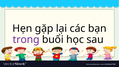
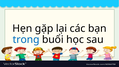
trong colour: purple -> blue (26, 40)
